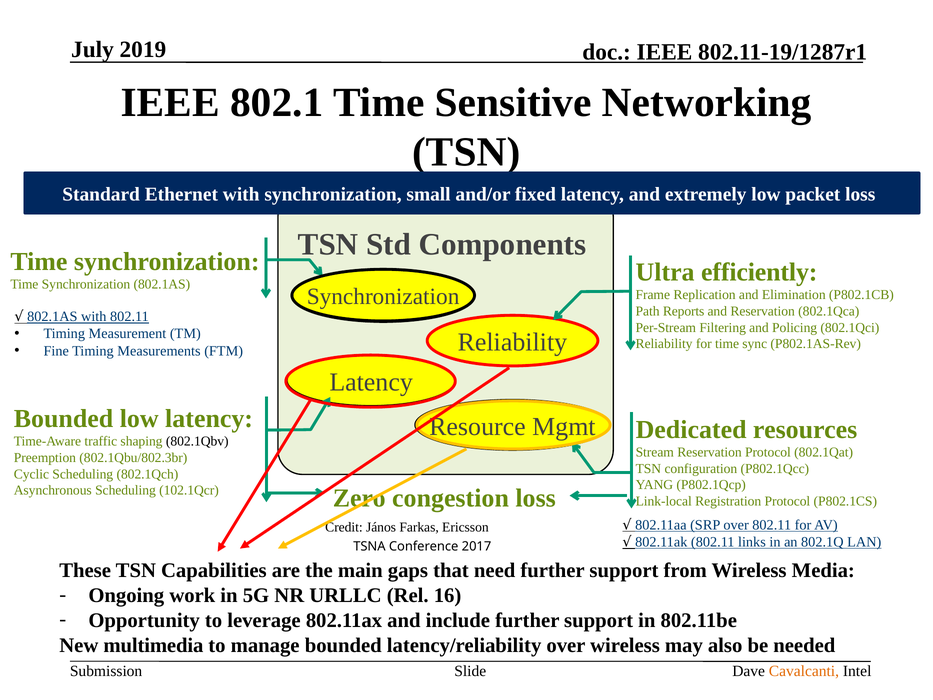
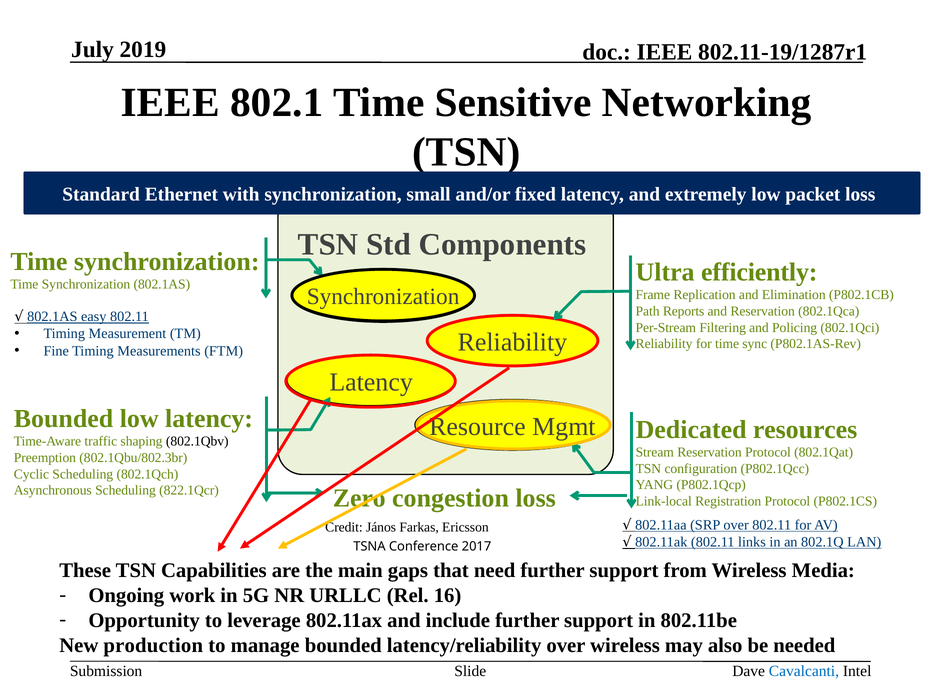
802.1AS with: with -> easy (94, 317)
102.1Qcr: 102.1Qcr -> 822.1Qcr (189, 490)
multimedia: multimedia -> production (153, 645)
Cavalcanti colour: orange -> blue (804, 671)
